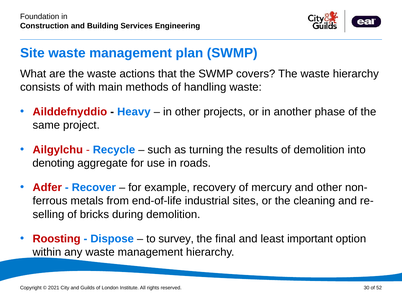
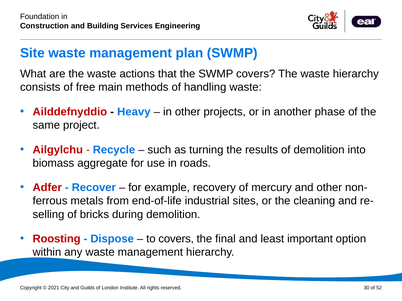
with: with -> free (86, 87)
denoting: denoting -> biomass (53, 163)
to survey: survey -> covers (176, 239)
